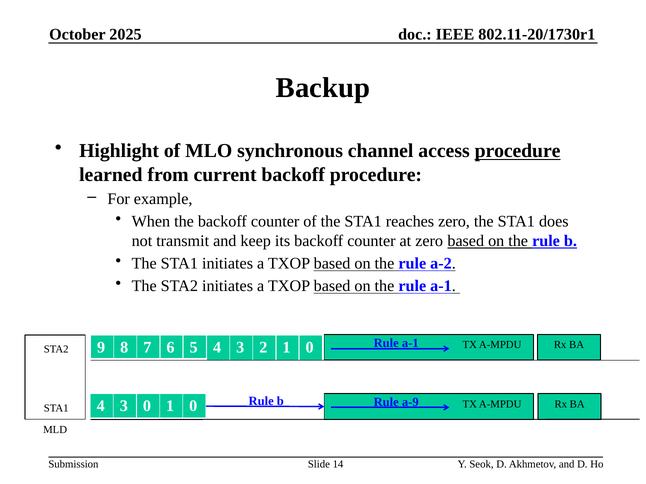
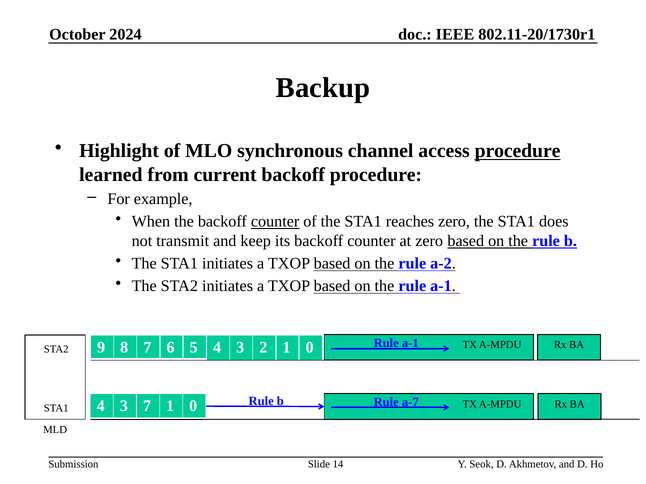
2025: 2025 -> 2024 (126, 34)
counter underline: none -> present (275, 222)
a-9: a-9 -> a-7 (410, 403)
3 0: 0 -> 7 (147, 406)
